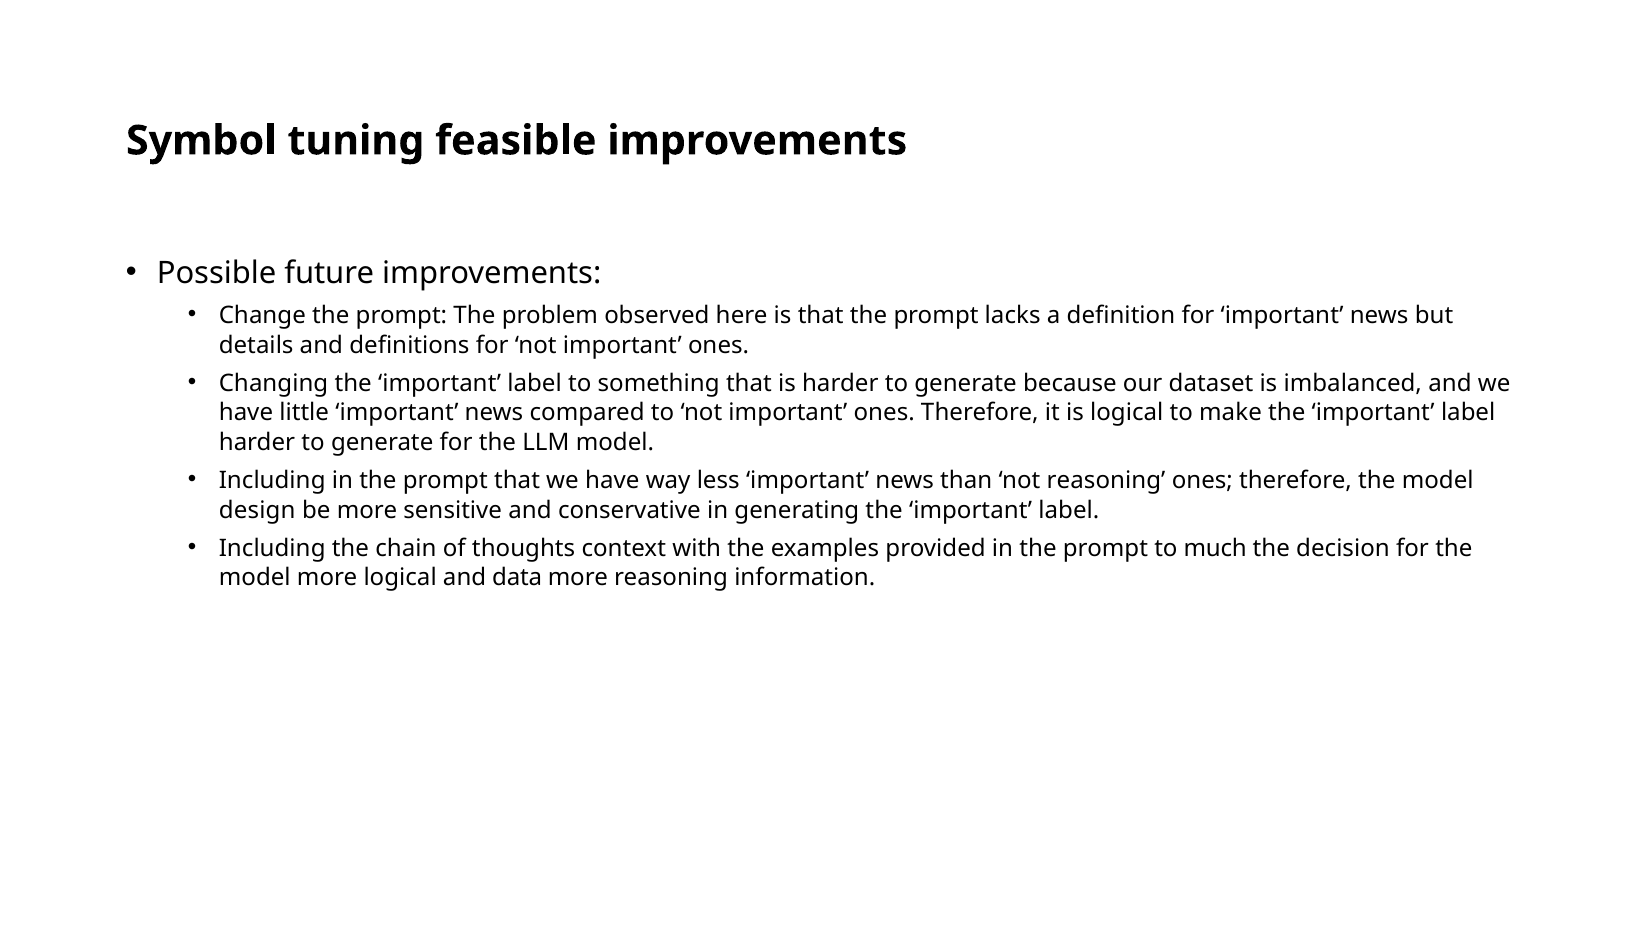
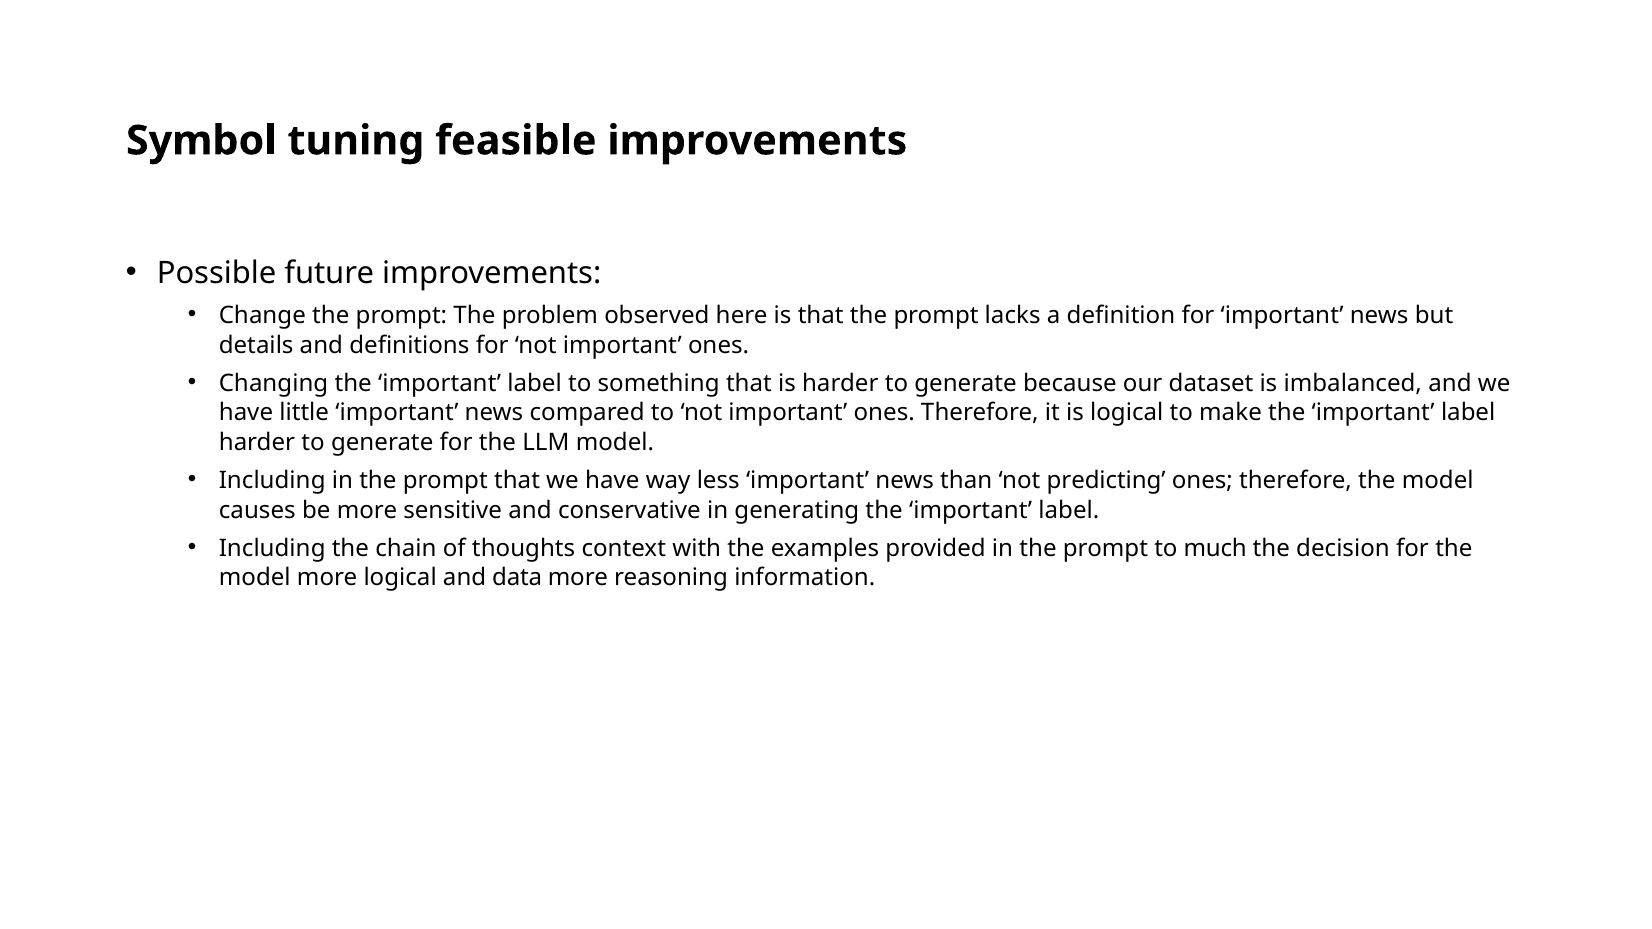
not reasoning: reasoning -> predicting (1106, 481)
design: design -> causes (257, 510)
